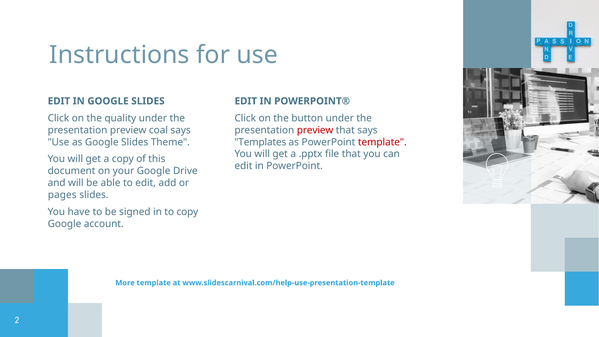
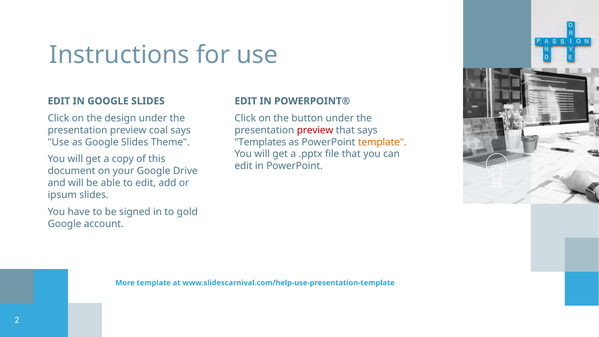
quality: quality -> design (120, 118)
template colour: red -> orange (382, 142)
pages: pages -> ipsum (62, 195)
to copy: copy -> gold (187, 212)
